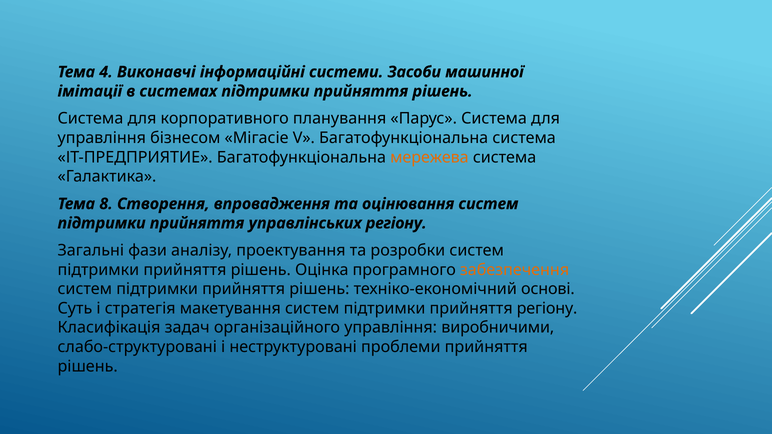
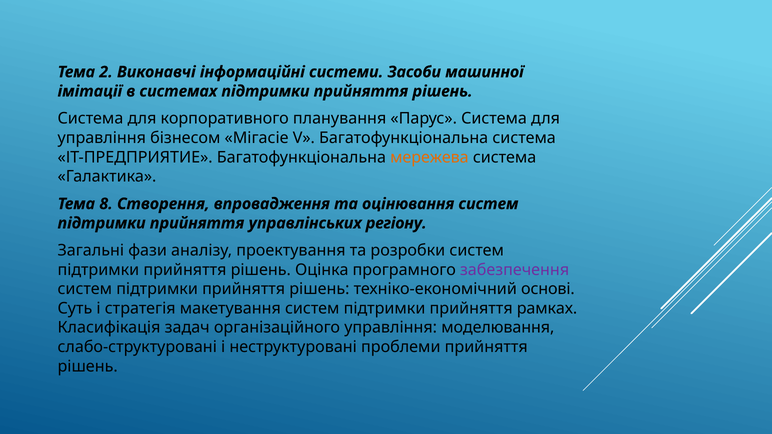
4: 4 -> 2 (106, 72)
забезпечення colour: orange -> purple (515, 270)
прийняття регіону: регіону -> рамках (547, 309)
виробничими: виробничими -> моделювання (498, 328)
